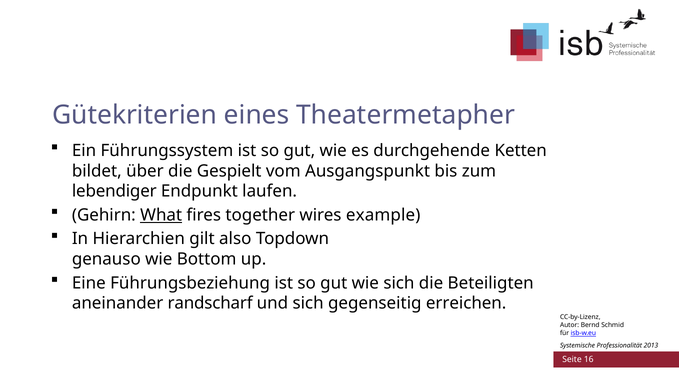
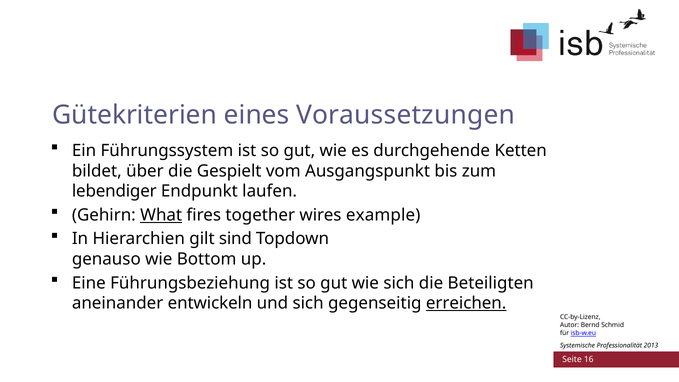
Theatermetapher: Theatermetapher -> Voraussetzungen (406, 115)
also: also -> sind (235, 239)
randscharf: randscharf -> entwickeln (210, 303)
erreichen underline: none -> present (466, 303)
